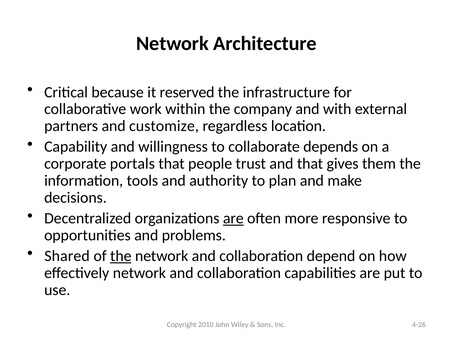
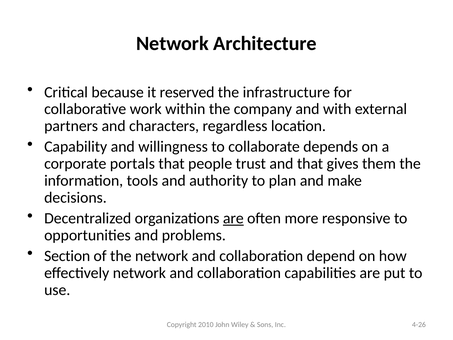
customize: customize -> characters (164, 126)
Shared: Shared -> Section (67, 256)
the underline: present -> none (121, 256)
